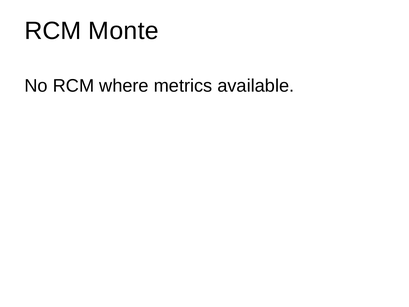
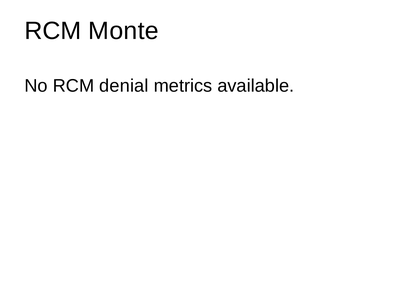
where: where -> denial (124, 86)
